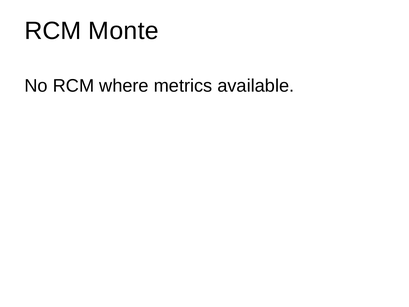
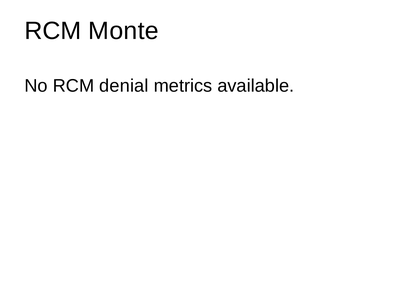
where: where -> denial (124, 86)
